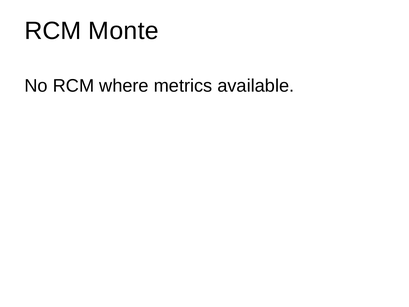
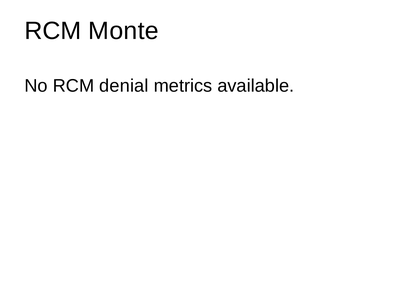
where: where -> denial (124, 86)
